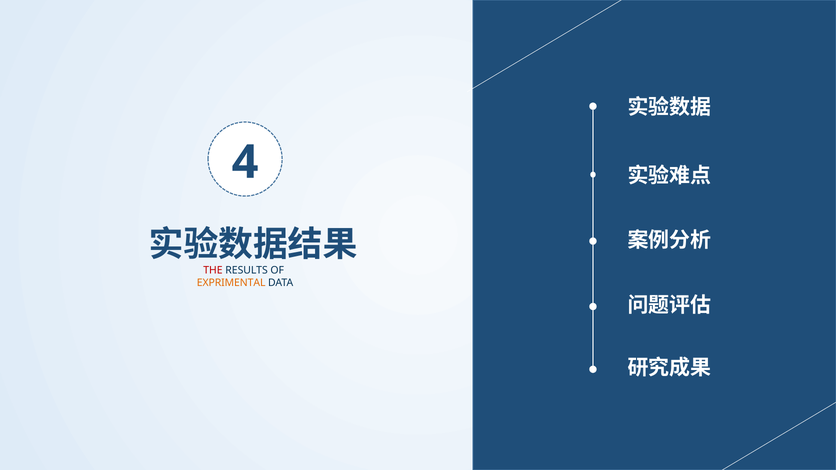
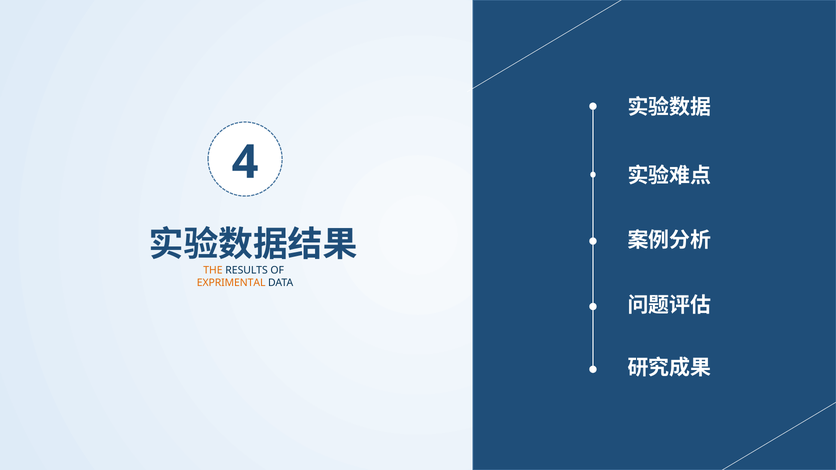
THE colour: red -> orange (213, 270)
